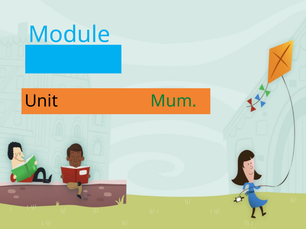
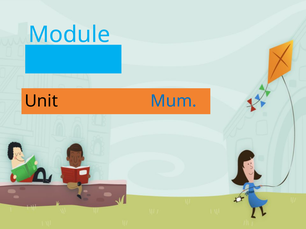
Mum colour: green -> blue (174, 101)
